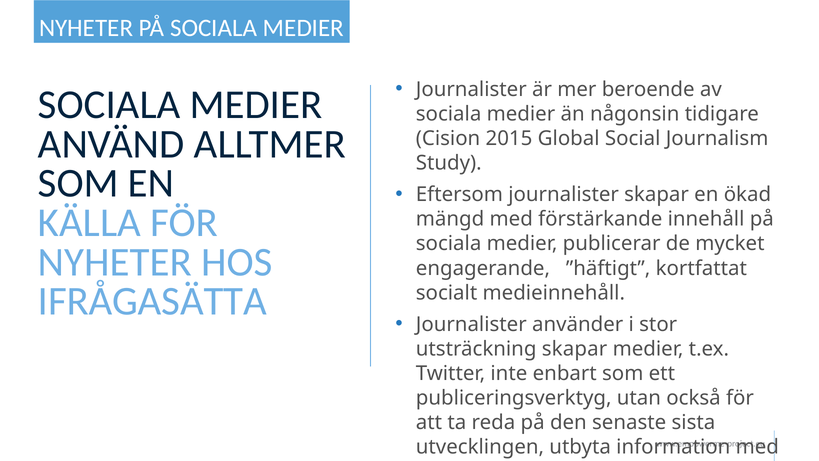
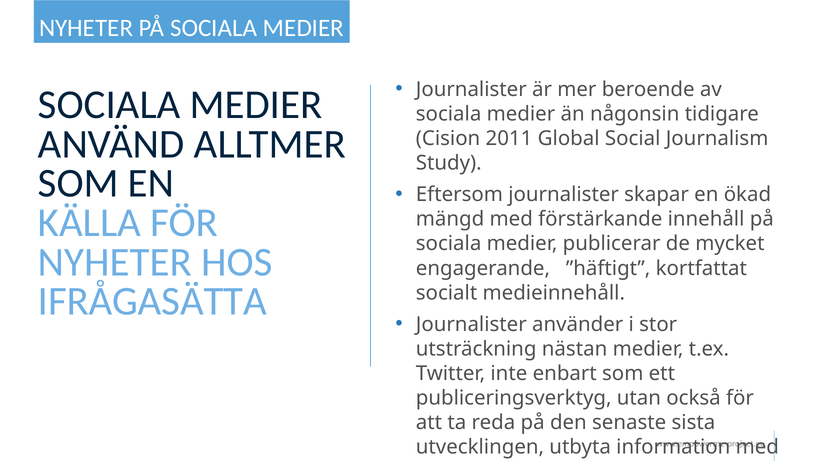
2015: 2015 -> 2011 (509, 138)
utsträckning skapar: skapar -> nästan (575, 349)
